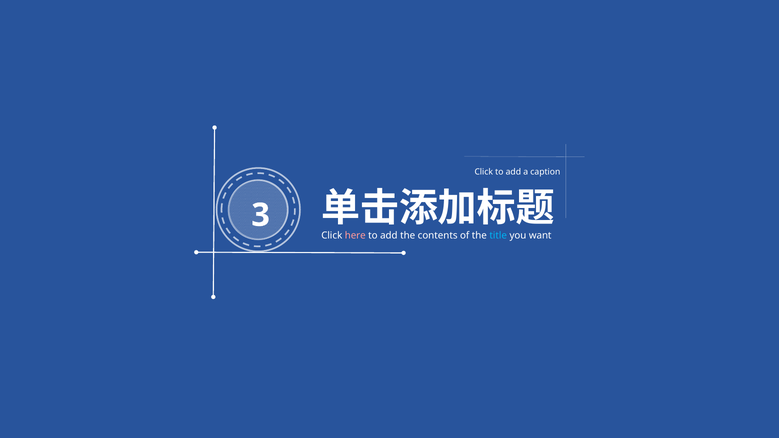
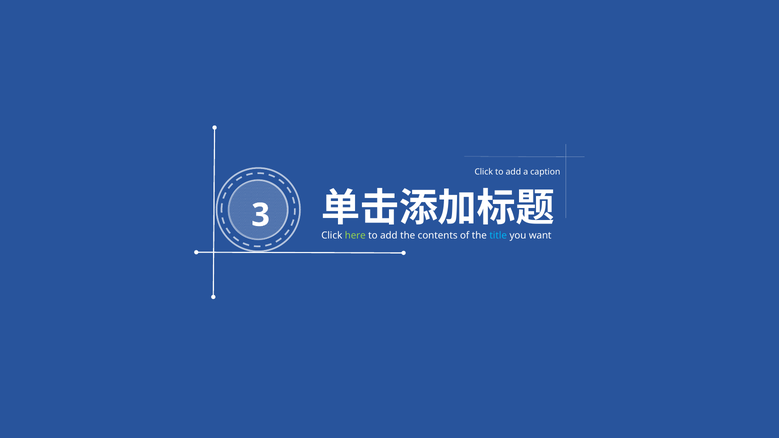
here colour: pink -> light green (355, 236)
